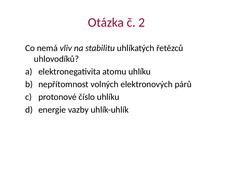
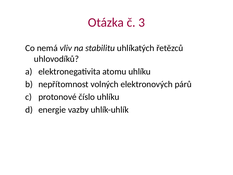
2: 2 -> 3 (142, 22)
